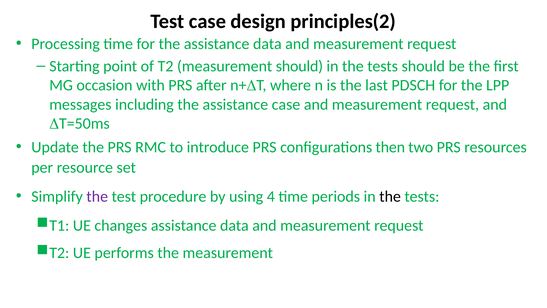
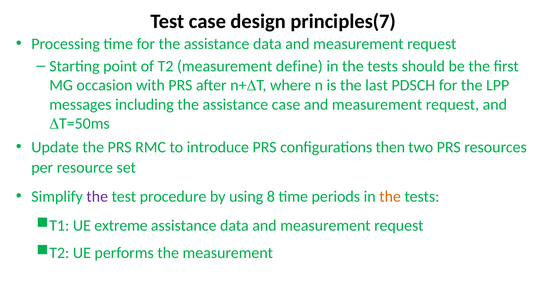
principles(2: principles(2 -> principles(7 (343, 21)
measurement should: should -> define (299, 66)
4: 4 -> 8 (271, 196)
the colour: black -> orange (390, 196)
changes: changes -> extreme (121, 225)
